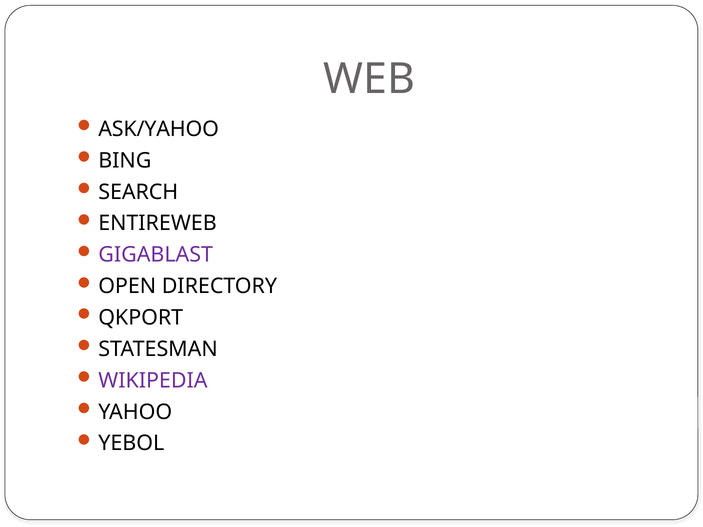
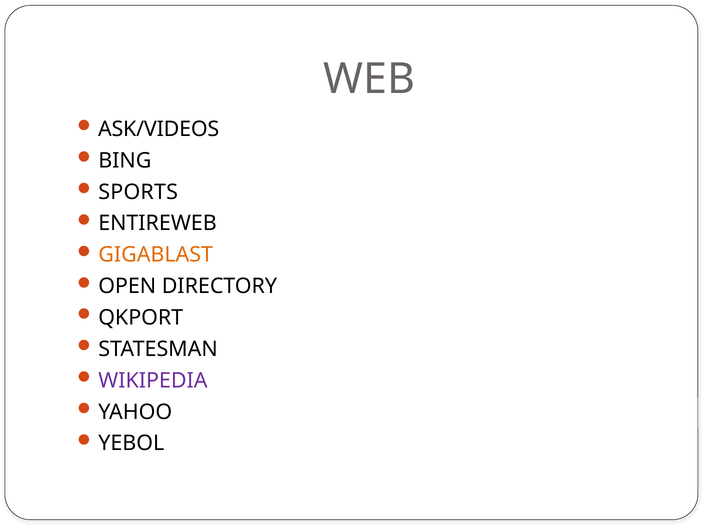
ASK/YAHOO: ASK/YAHOO -> ASK/VIDEOS (159, 129)
SEARCH: SEARCH -> SPORTS (138, 192)
GIGABLAST colour: purple -> orange (156, 255)
